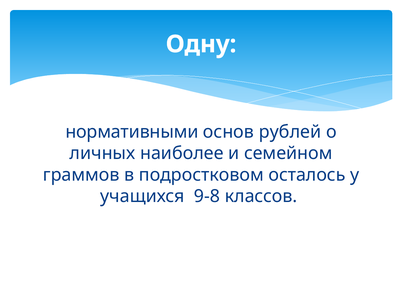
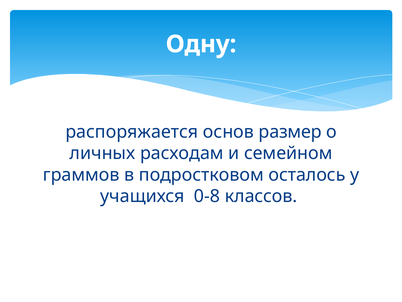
нормативными: нормативными -> распоряжается (132, 132)
рублей: рублей -> размер (290, 132)
наиболее: наиболее -> расходам (182, 153)
9-8: 9-8 -> 0-8 (207, 196)
